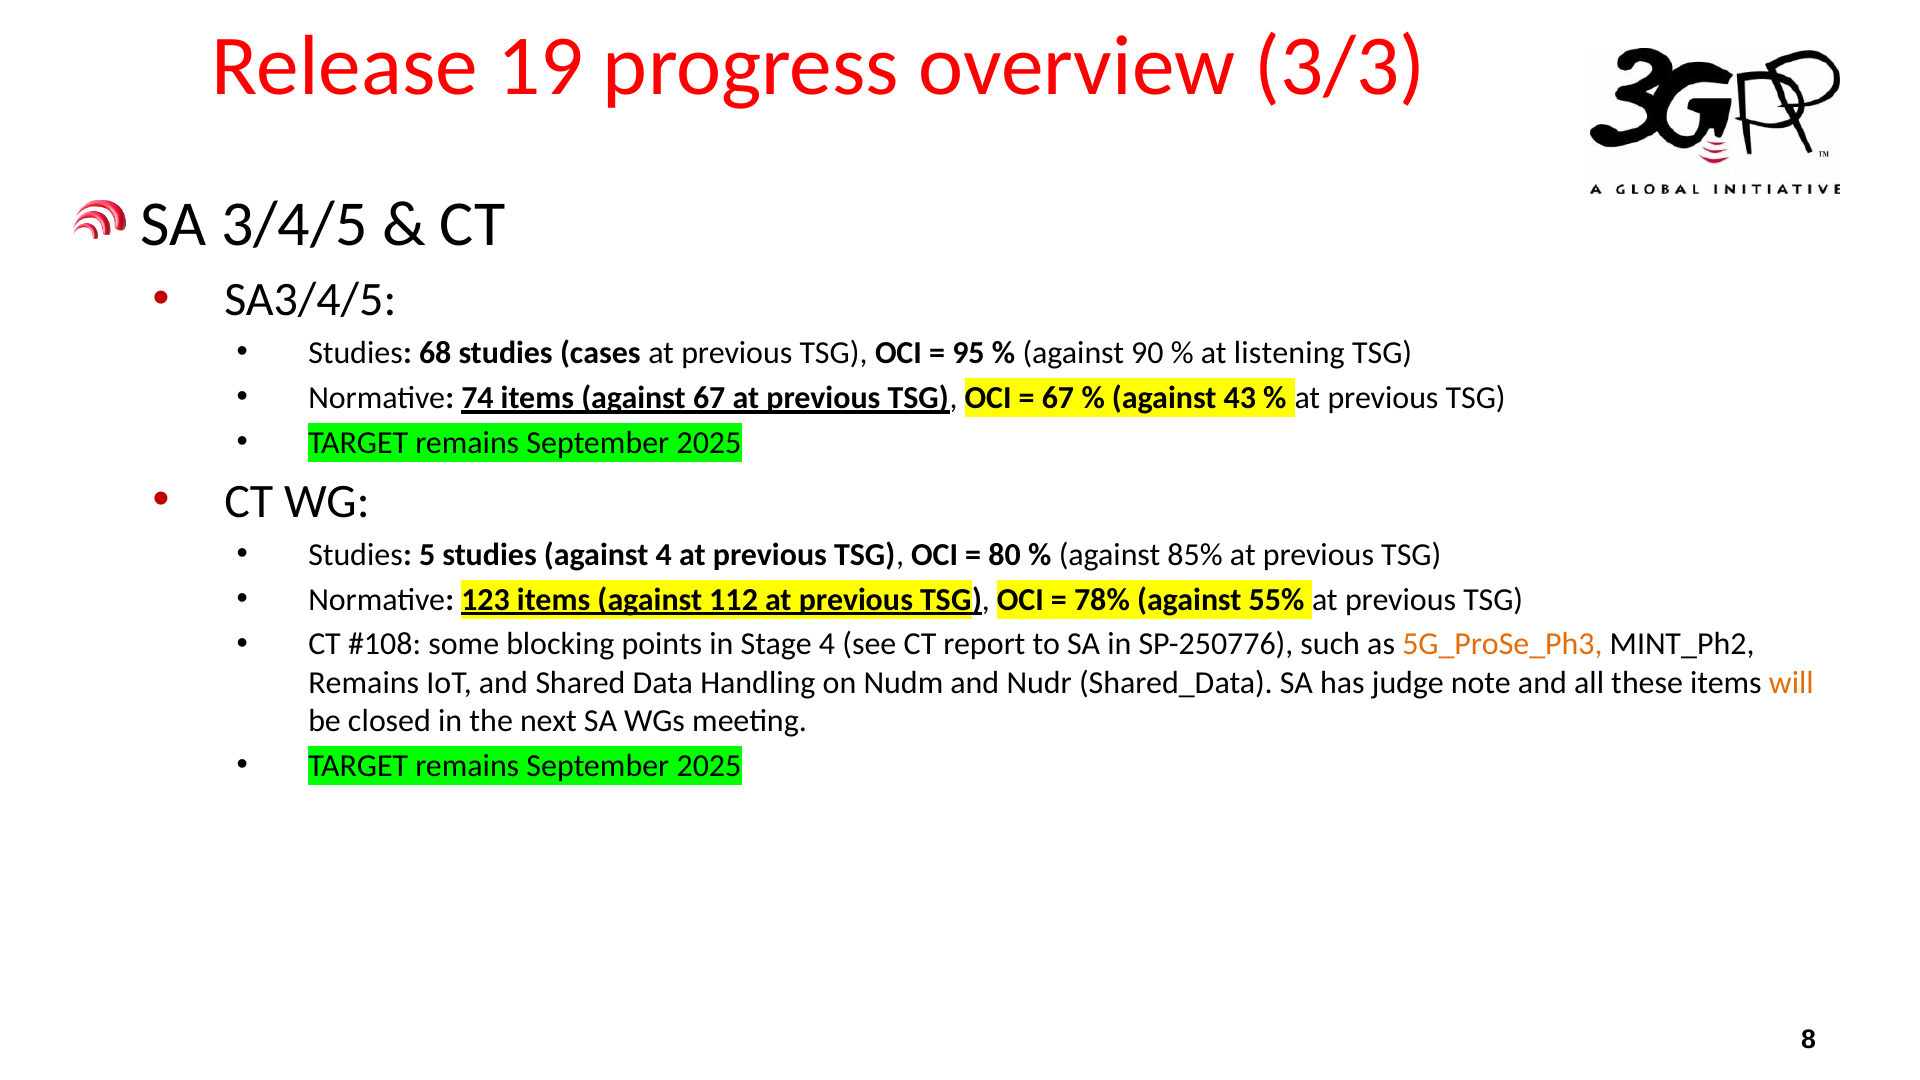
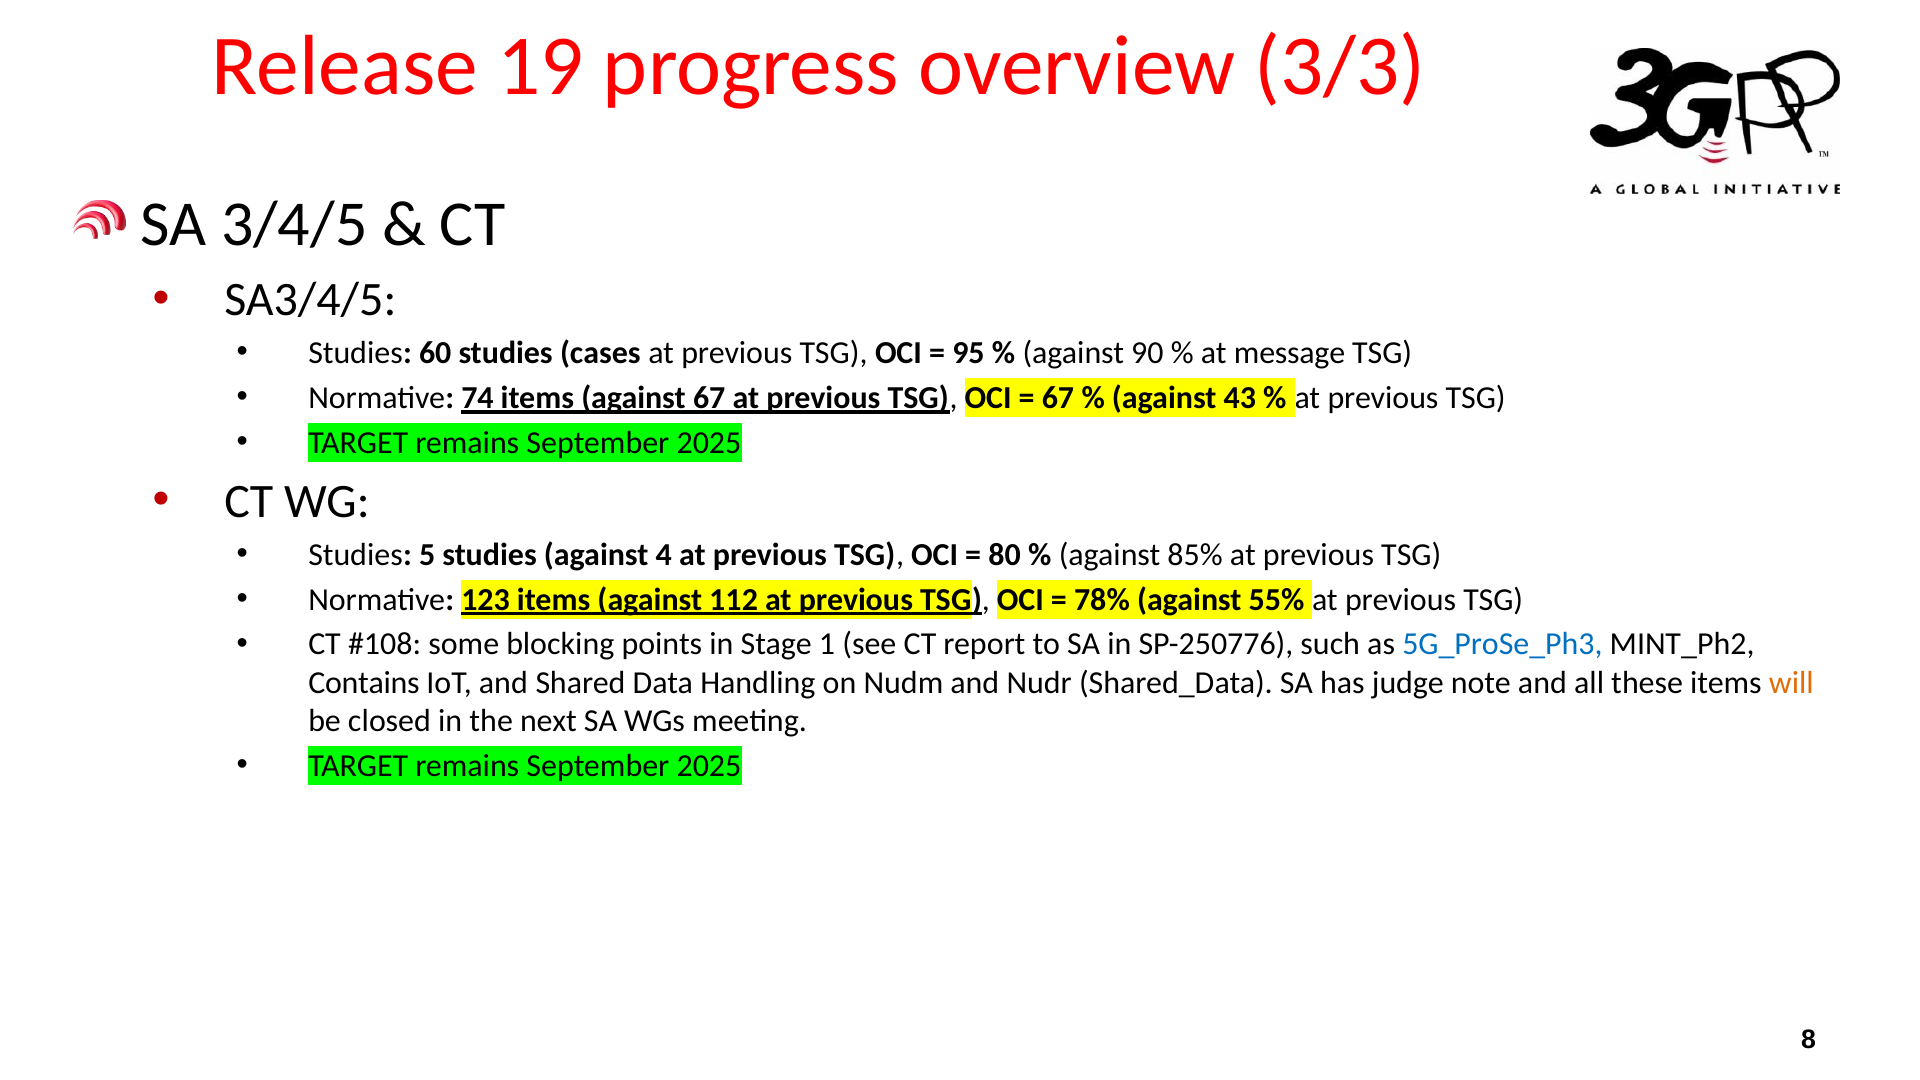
68: 68 -> 60 (435, 353)
listening: listening -> message (1290, 353)
Stage 4: 4 -> 1 (827, 644)
5G_ProSe_Ph3 colour: orange -> blue (1502, 644)
Remains: Remains -> Contains (364, 683)
